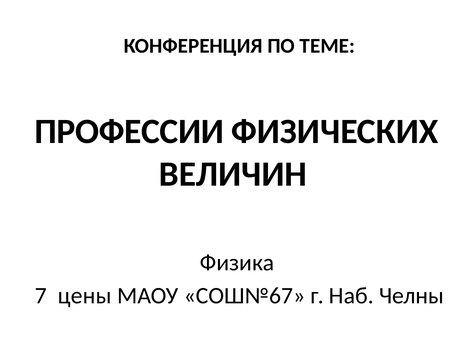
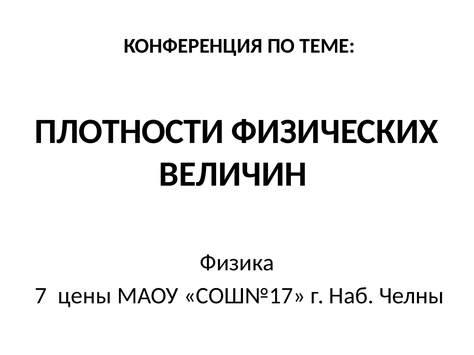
ПРОФЕССИИ: ПРОФЕССИИ -> ПЛОТНОСТИ (129, 132)
СОШ№67: СОШ№67 -> СОШ№17 (245, 296)
